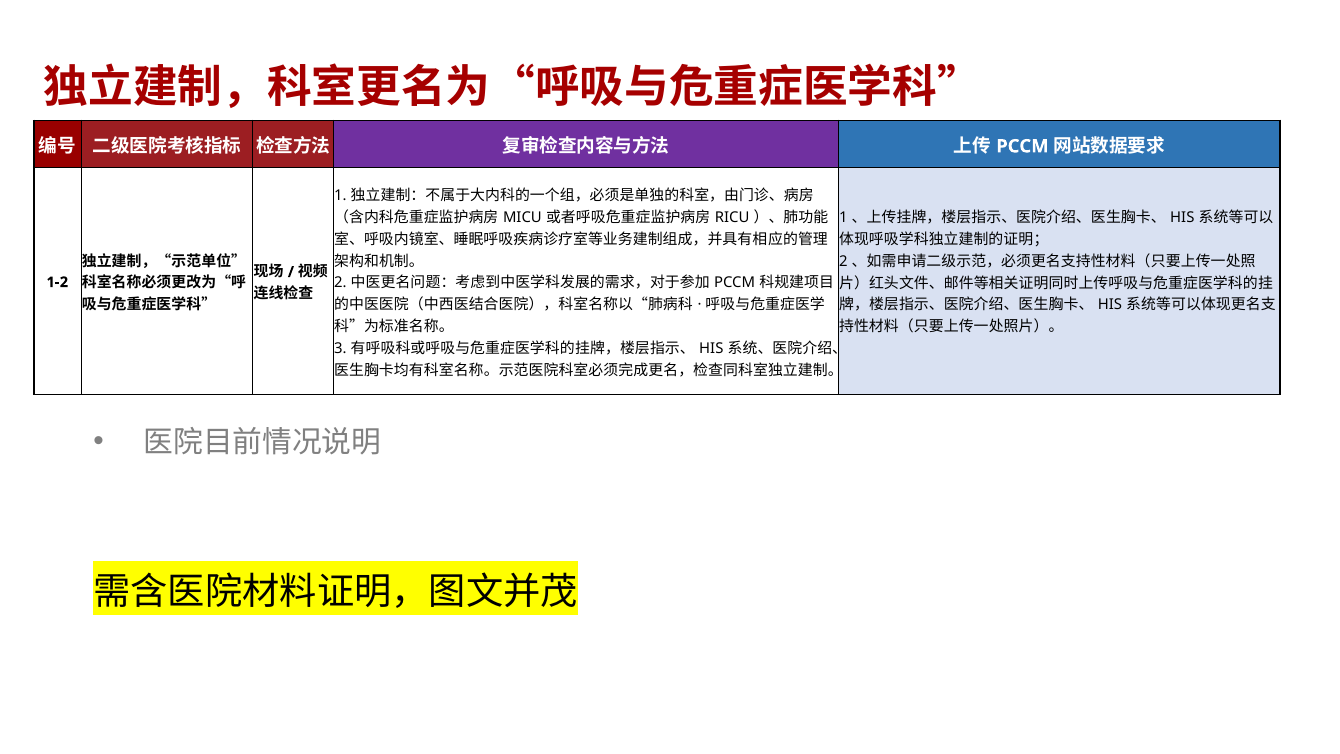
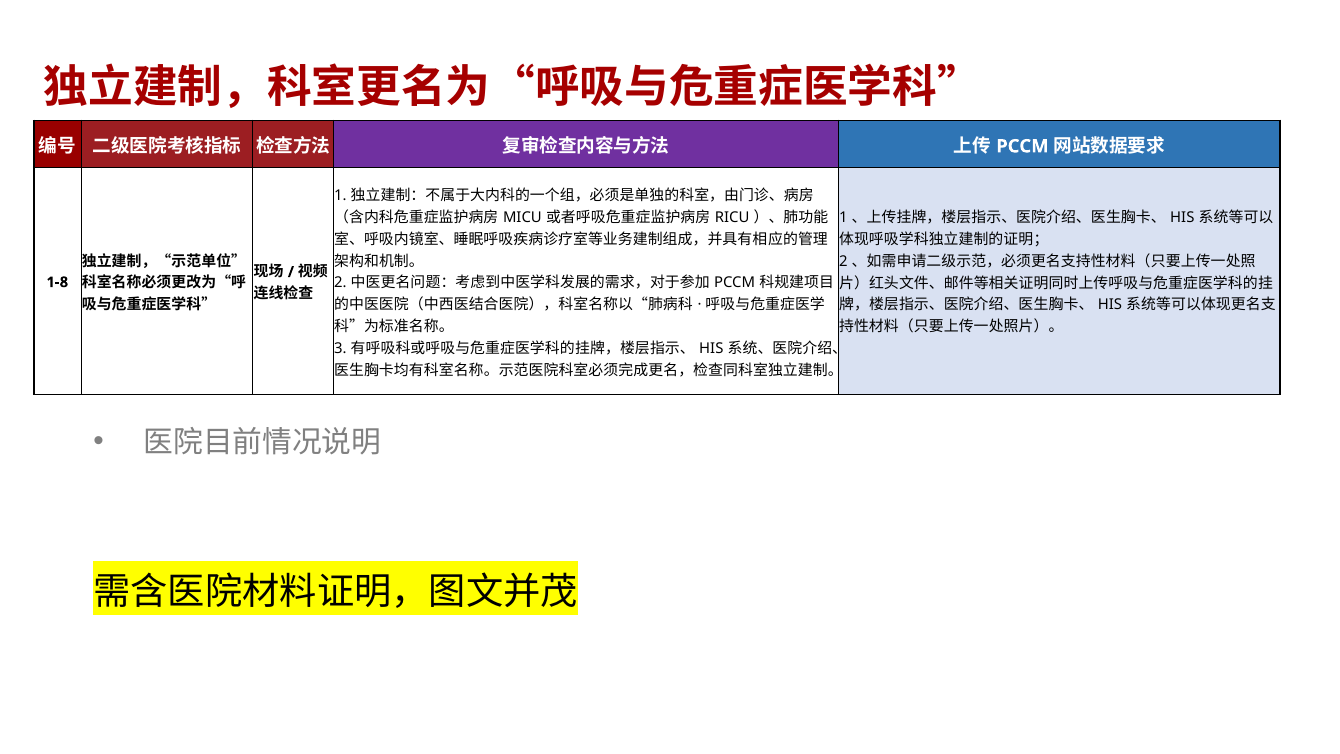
1-2: 1-2 -> 1-8 (57, 282)
